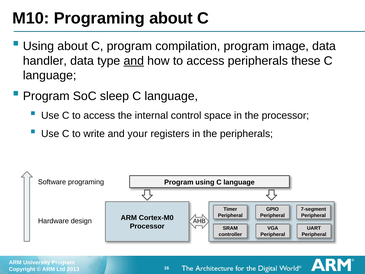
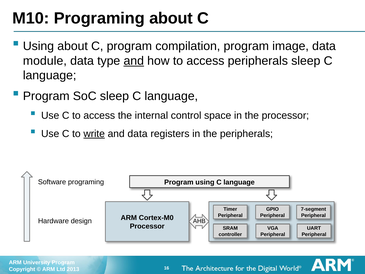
handler: handler -> module (45, 61)
peripherals these: these -> sleep (306, 61)
write underline: none -> present (94, 134)
and your: your -> data (138, 134)
